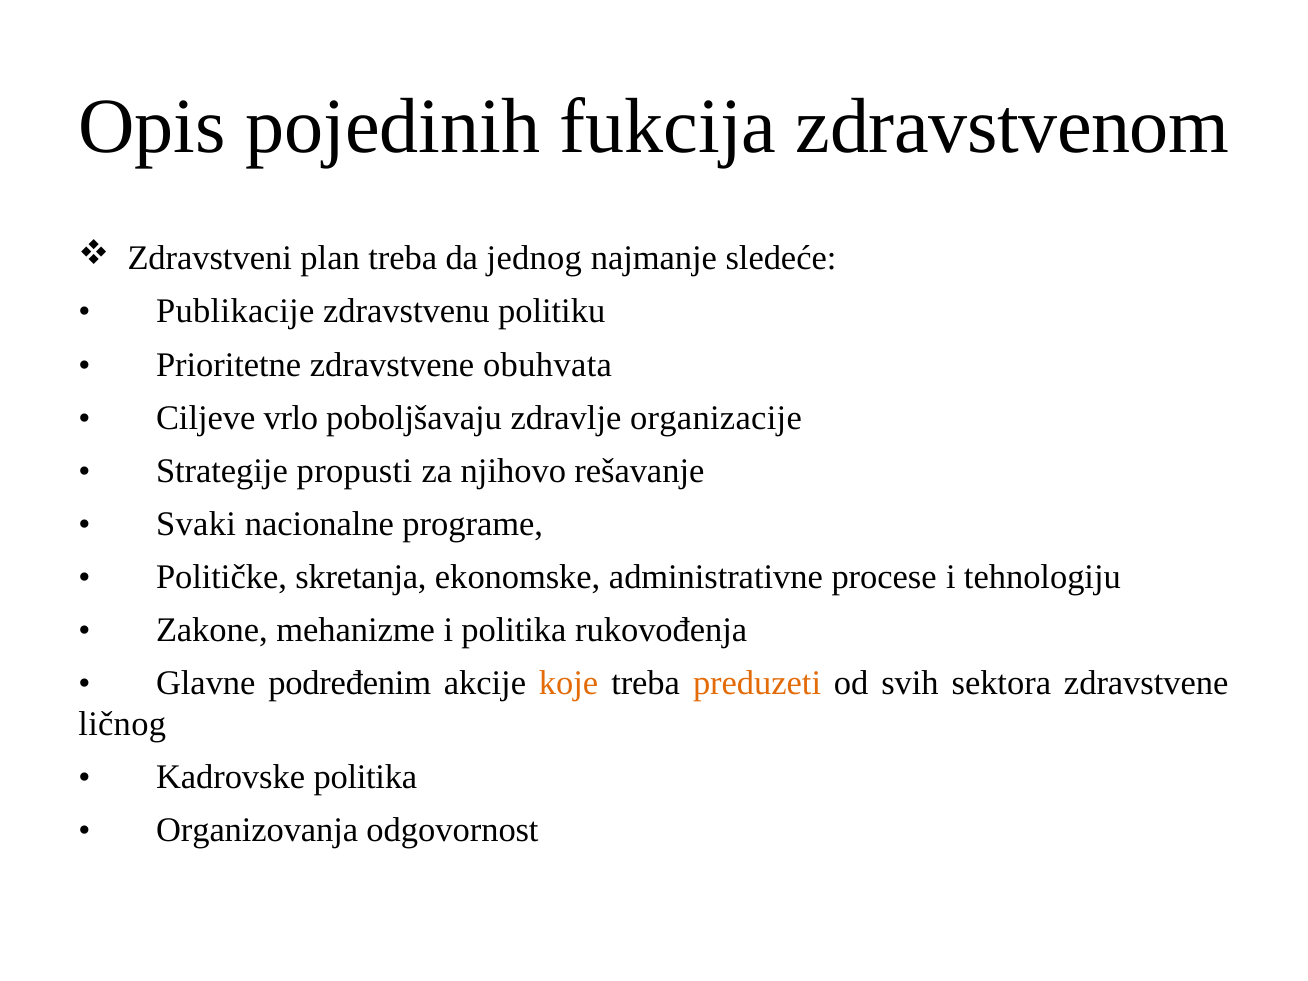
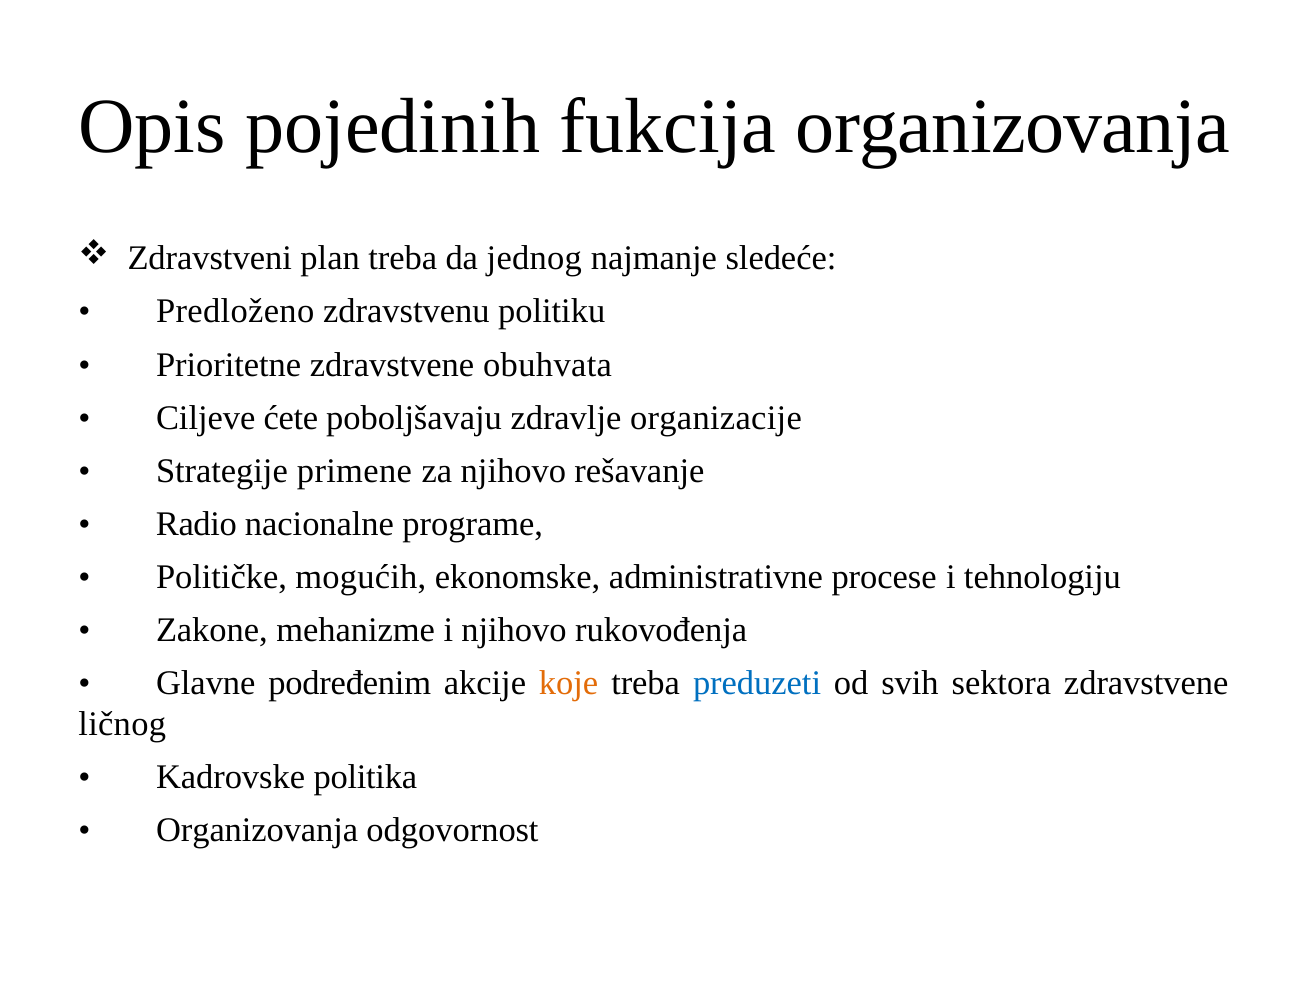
fukcija zdravstvenom: zdravstvenom -> organizovanja (1013, 126)
Publikacije: Publikacije -> Predloženo (235, 312)
vrlo: vrlo -> ćete (291, 418)
propusti: propusti -> primene (354, 471)
Svaki: Svaki -> Radio (196, 524)
skretanja: skretanja -> mogućih (361, 577)
i politika: politika -> njihovo (514, 630)
preduzeti colour: orange -> blue (757, 683)
